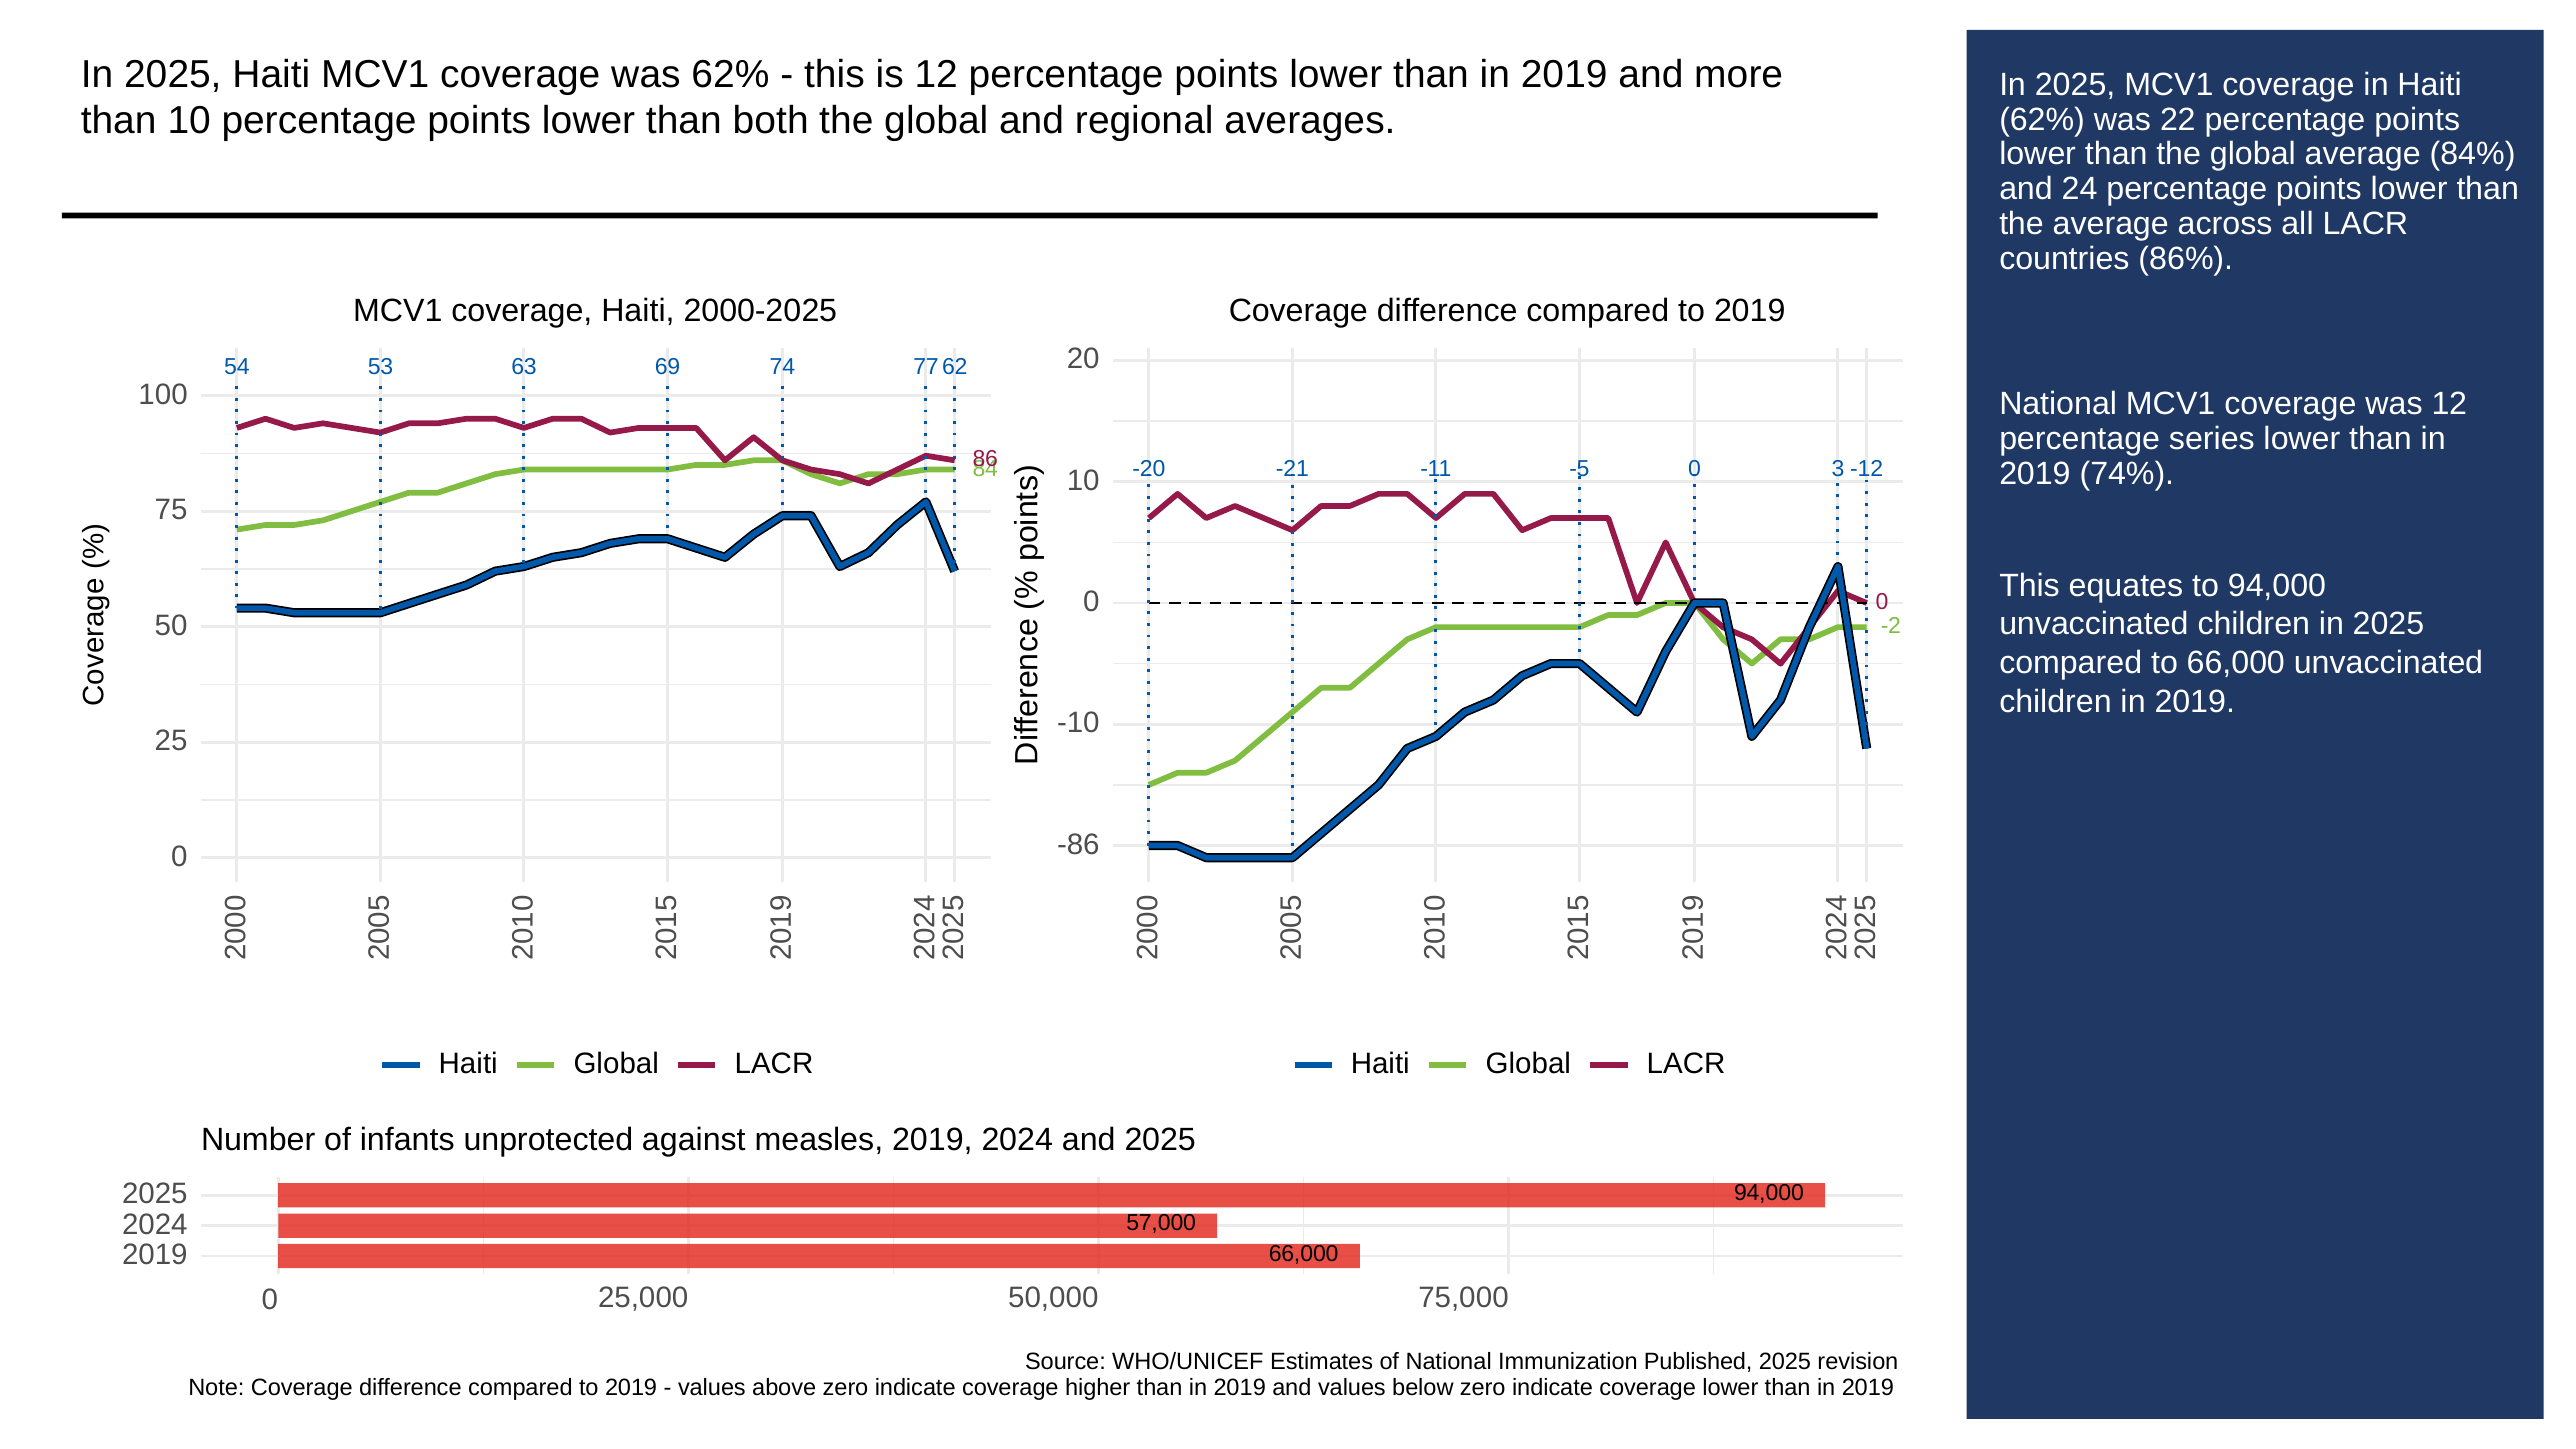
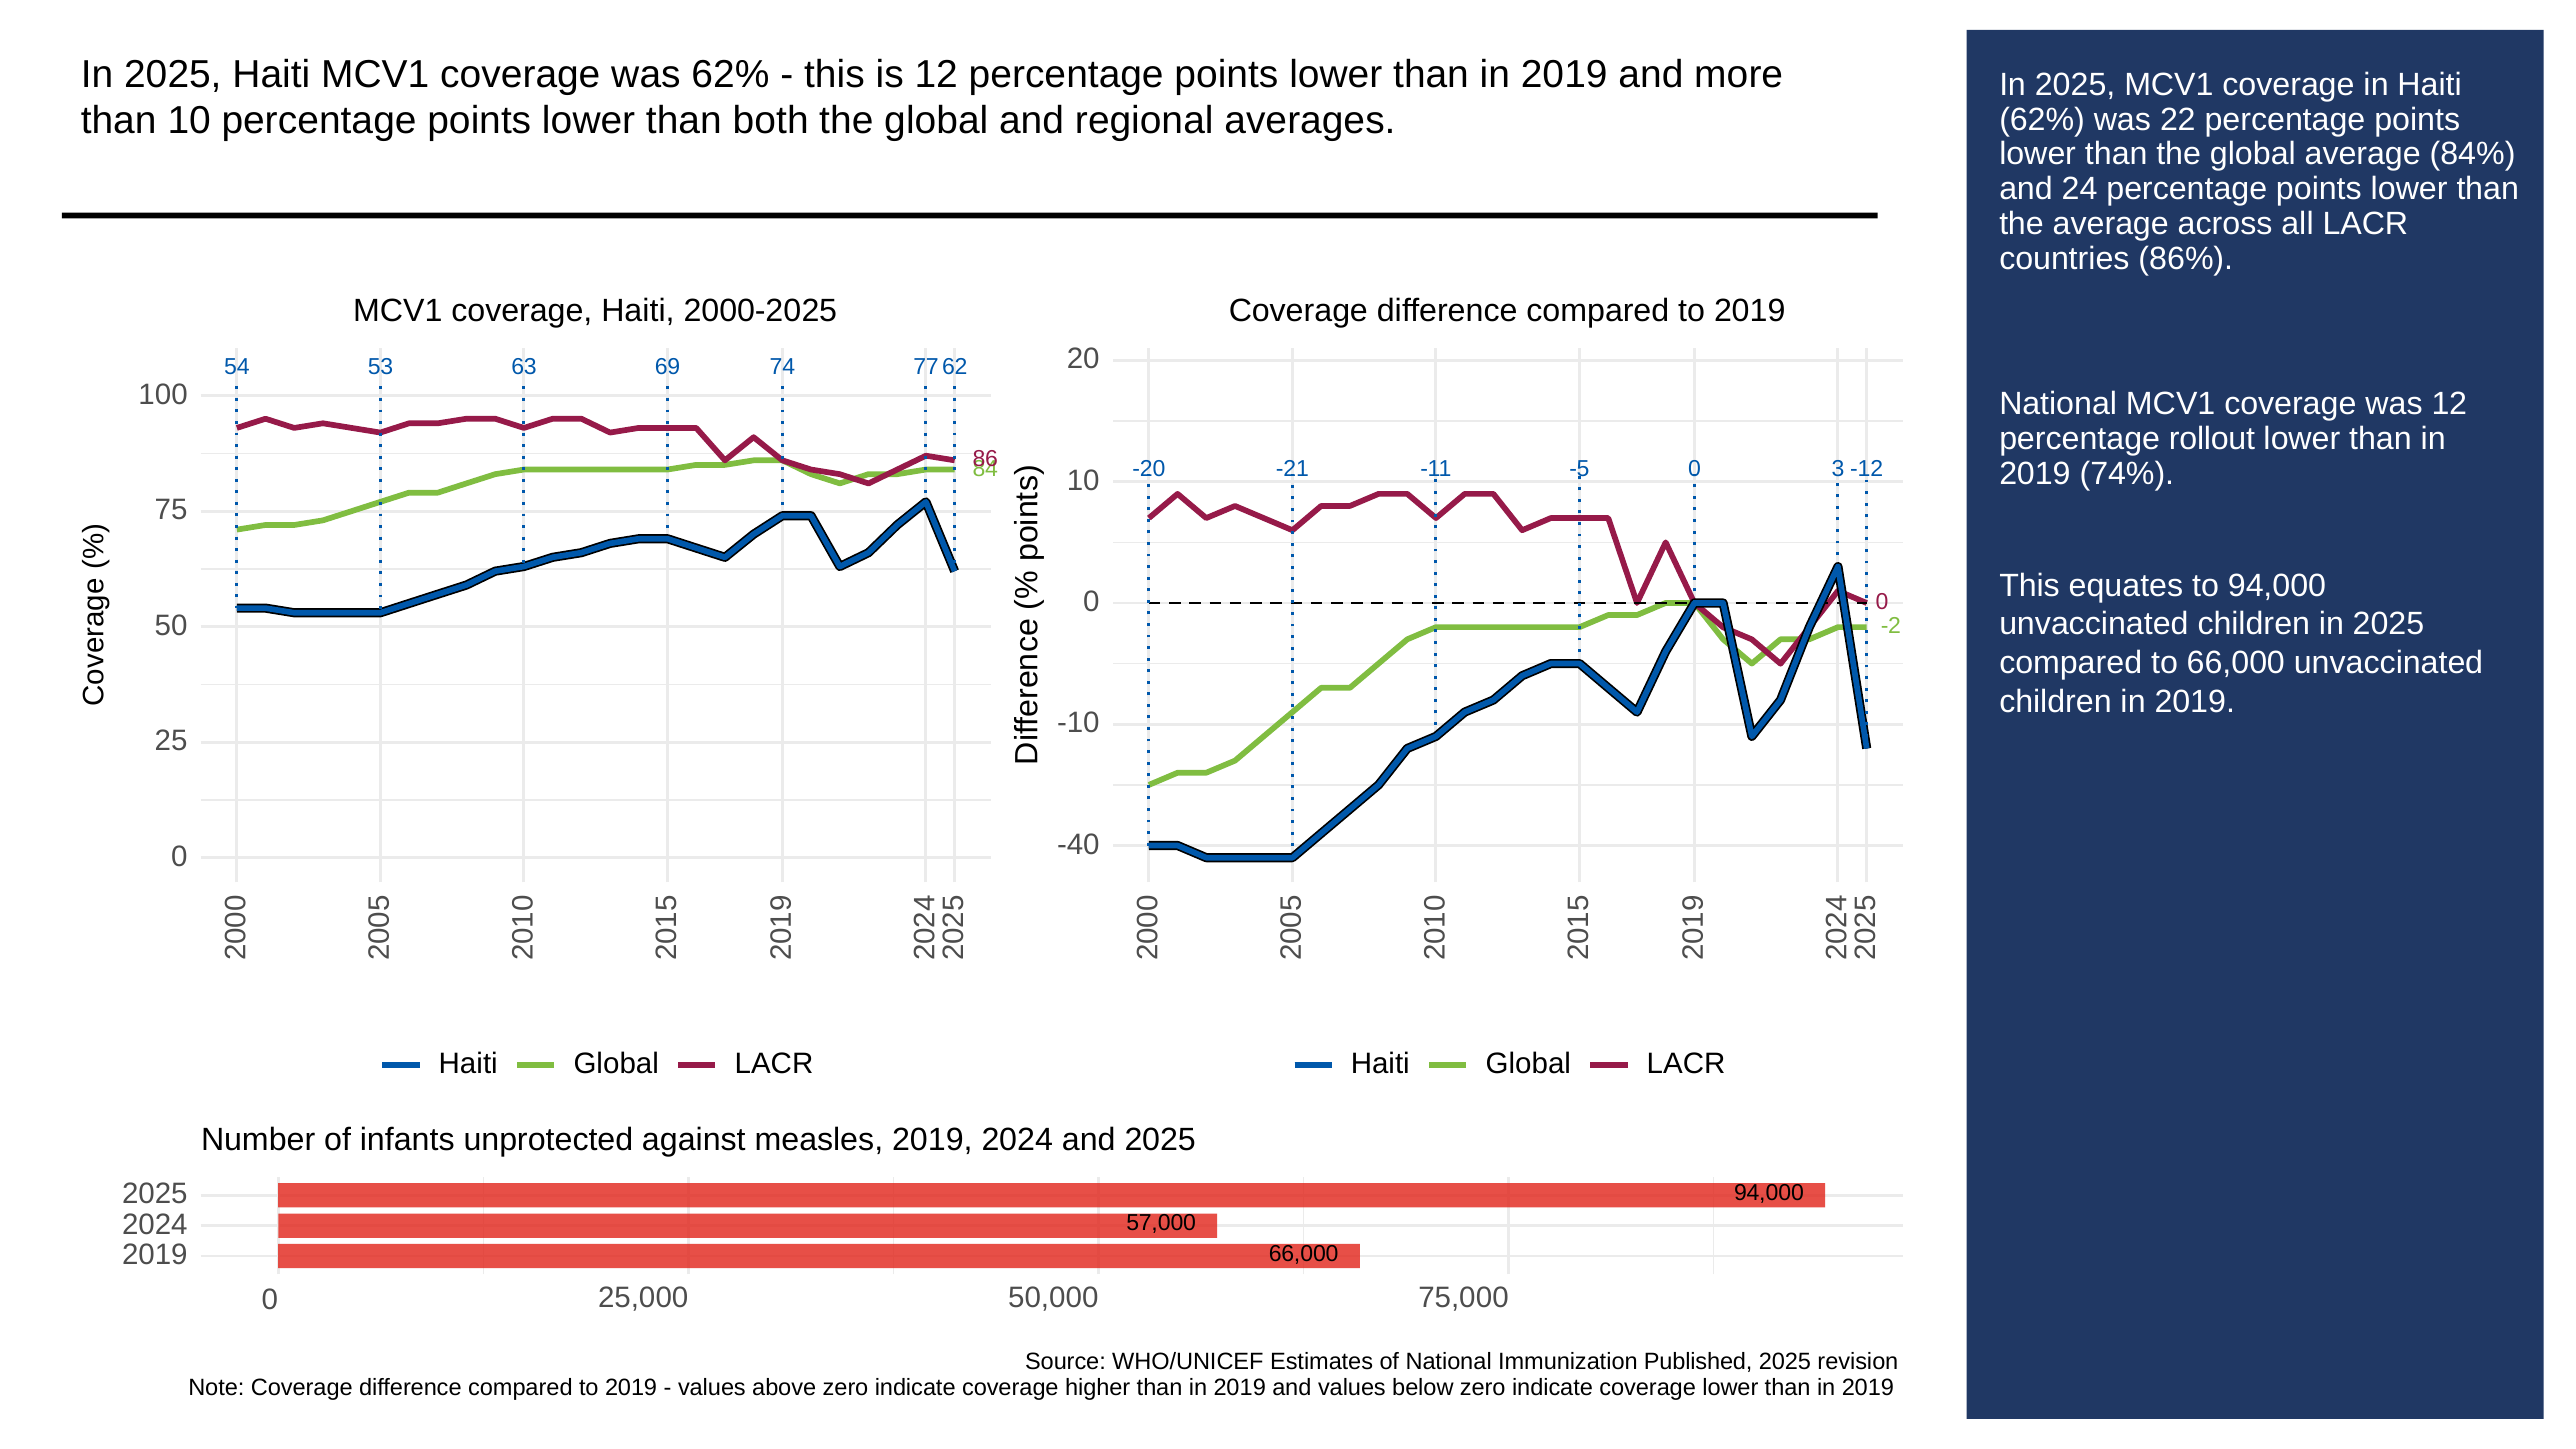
series: series -> rollout (2212, 439)
-86: -86 -> -40 (1078, 844)
